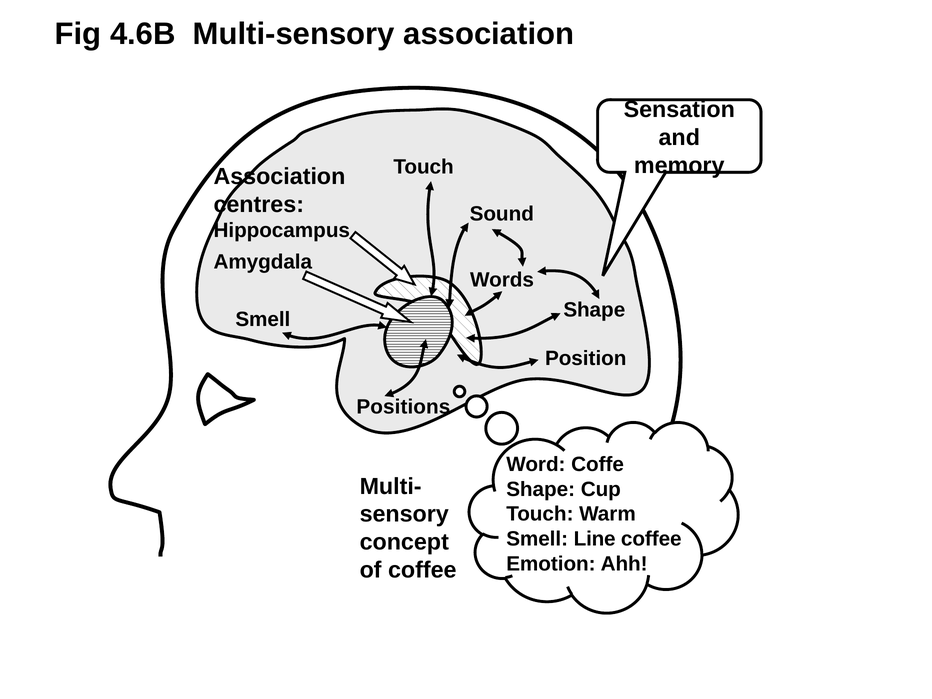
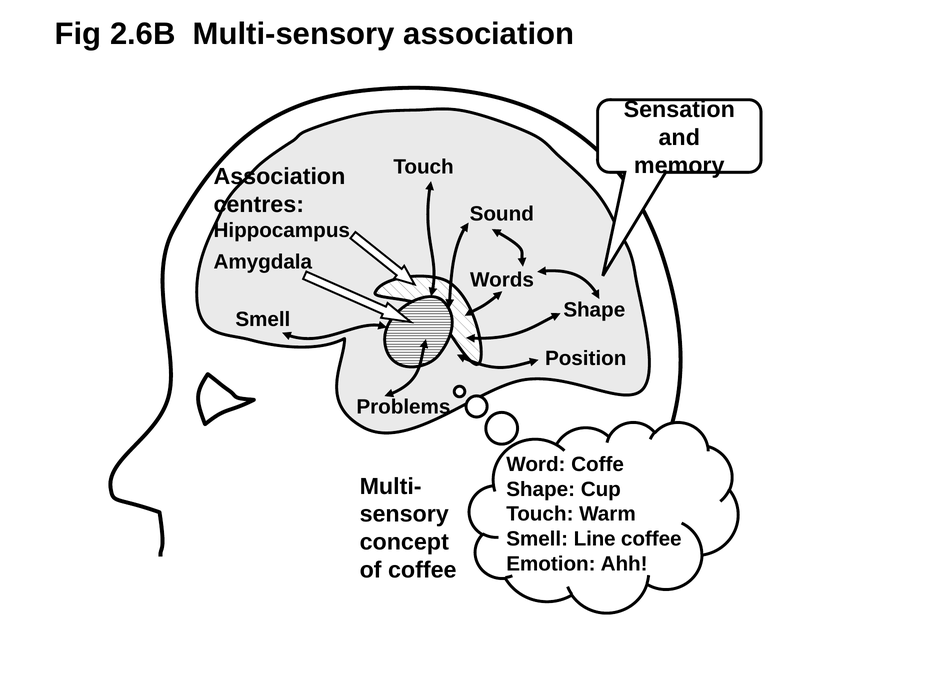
4.6B: 4.6B -> 2.6B (143, 34)
Positions: Positions -> Problems (403, 407)
